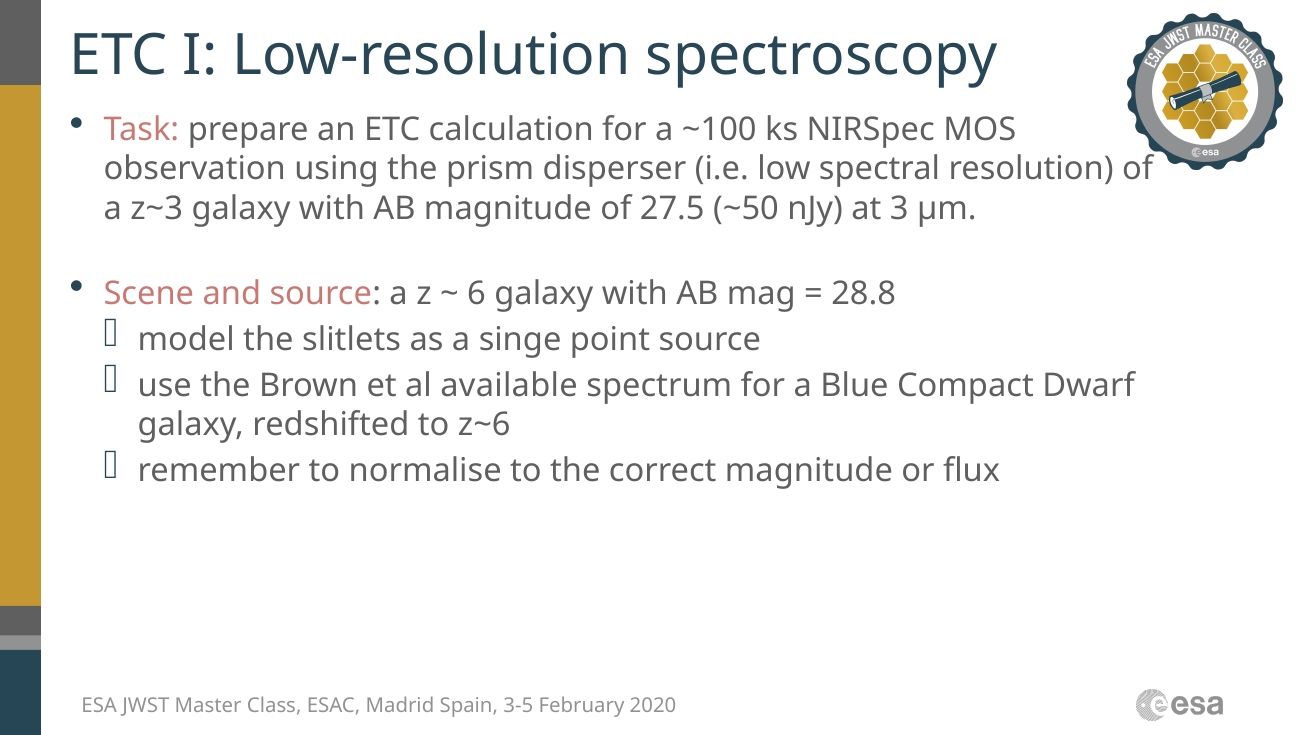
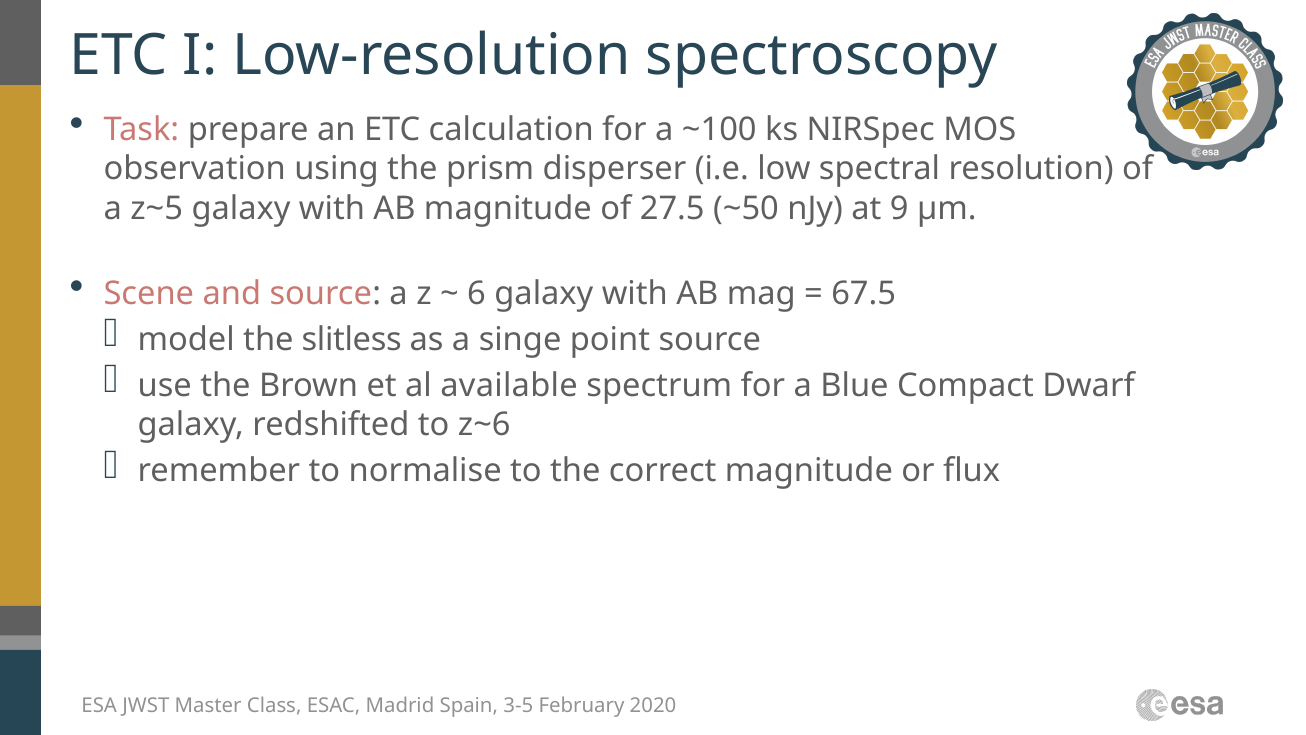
z~3: z~3 -> z~5 (157, 208)
3: 3 -> 9 (899, 208)
28.8: 28.8 -> 67.5 (864, 293)
slitlets: slitlets -> slitless (352, 339)
